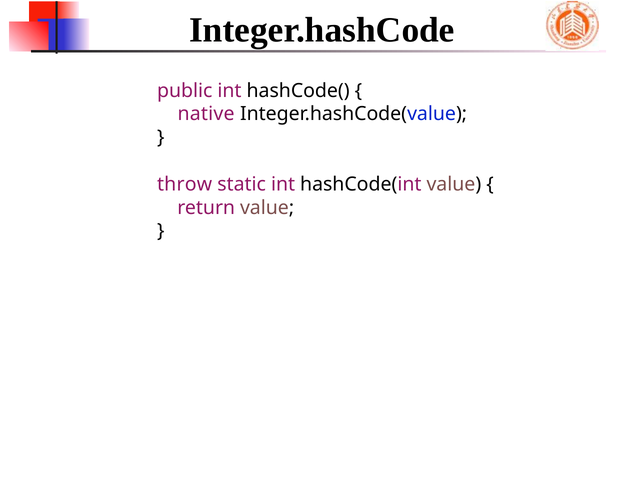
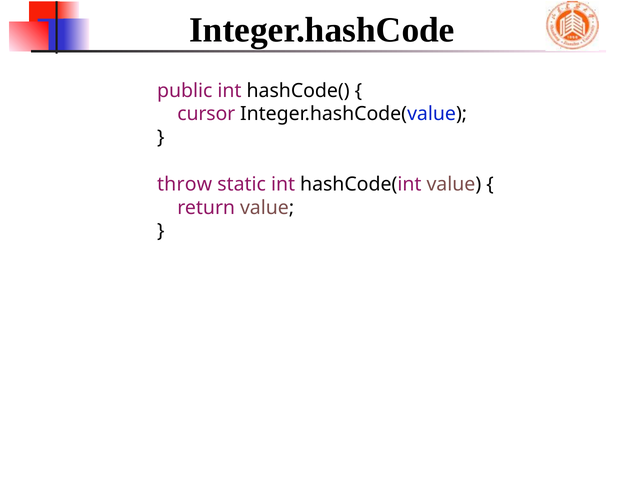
native: native -> cursor (206, 114)
